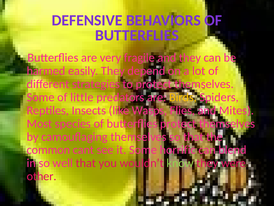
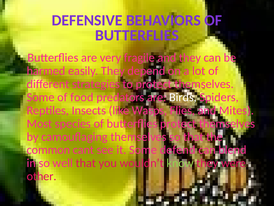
little: little -> food (82, 97)
Birds colour: yellow -> white (183, 97)
horrific: horrific -> defend (178, 150)
